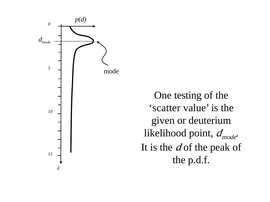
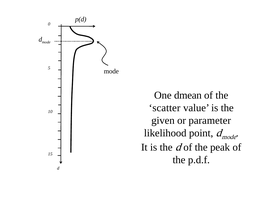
testing: testing -> dmean (188, 95)
deuterium: deuterium -> parameter (210, 121)
